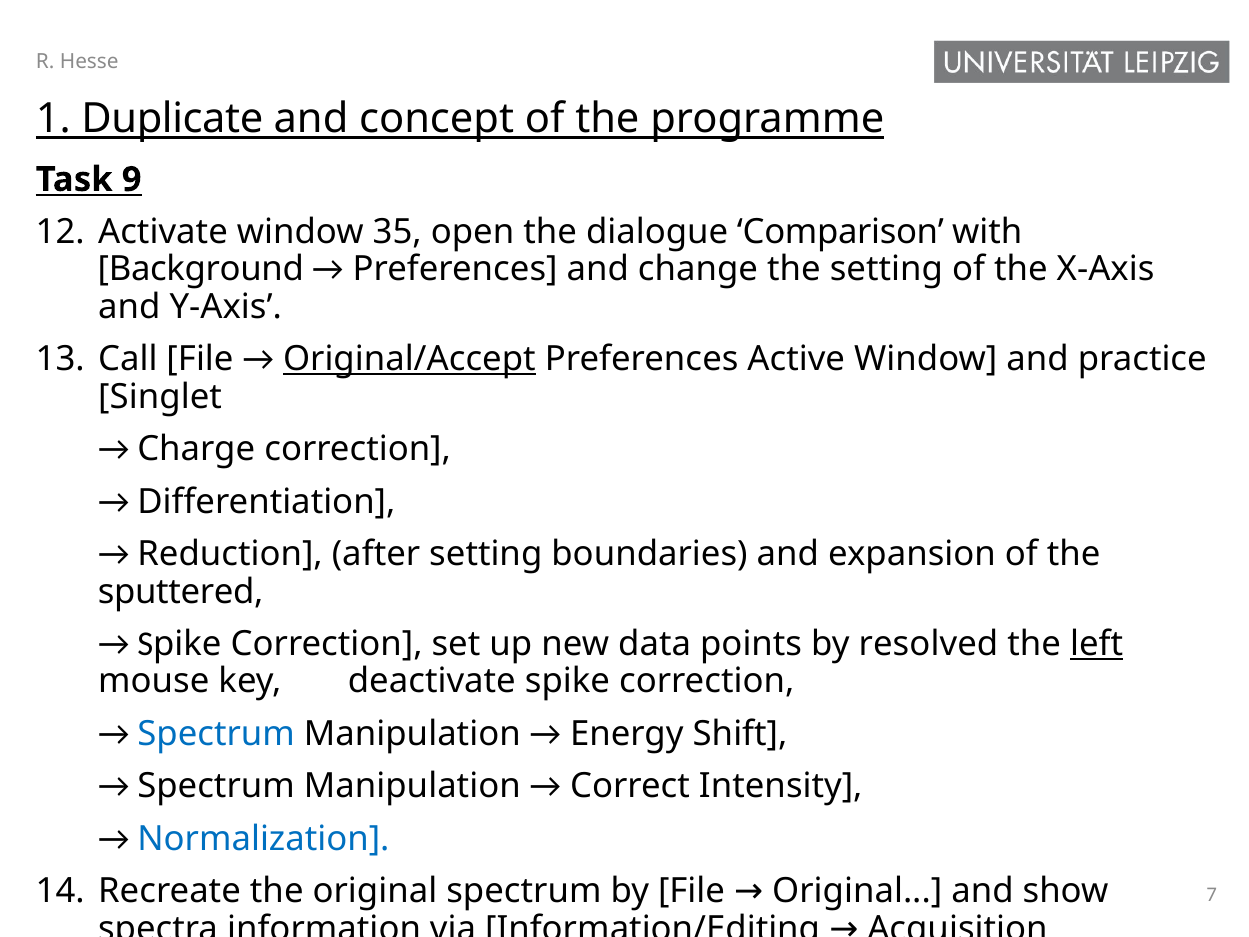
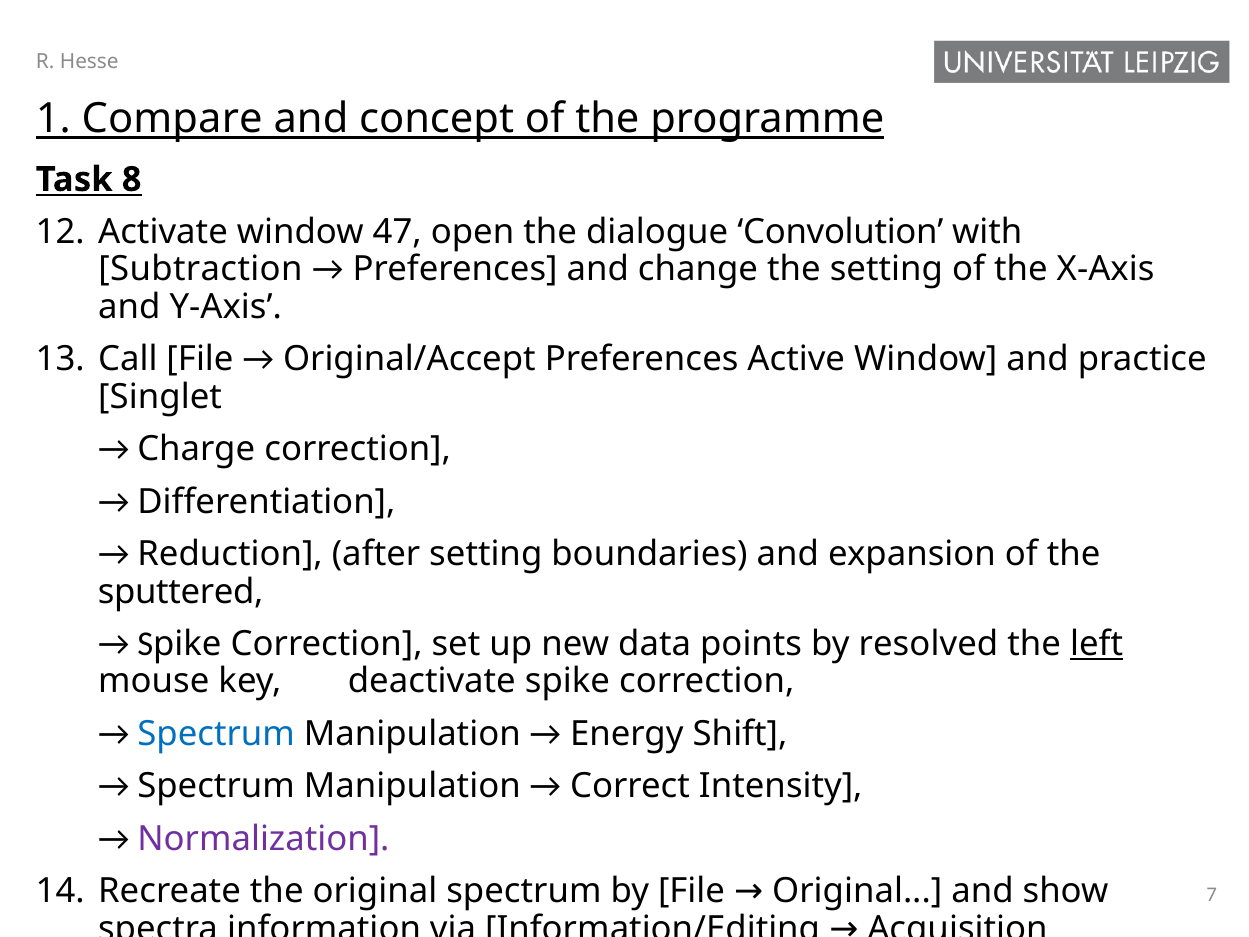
Duplicate: Duplicate -> Compare (172, 118)
9: 9 -> 8 (132, 179)
35: 35 -> 47 (397, 232)
Comparison: Comparison -> Convolution (840, 232)
Background: Background -> Subtraction (200, 269)
Original/Accept underline: present -> none (409, 359)
Normalization colour: blue -> purple (263, 839)
